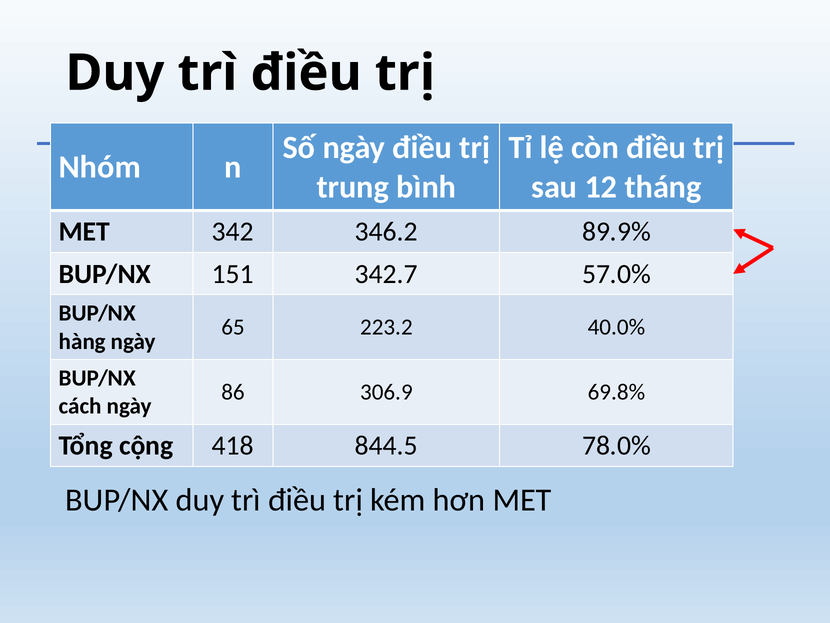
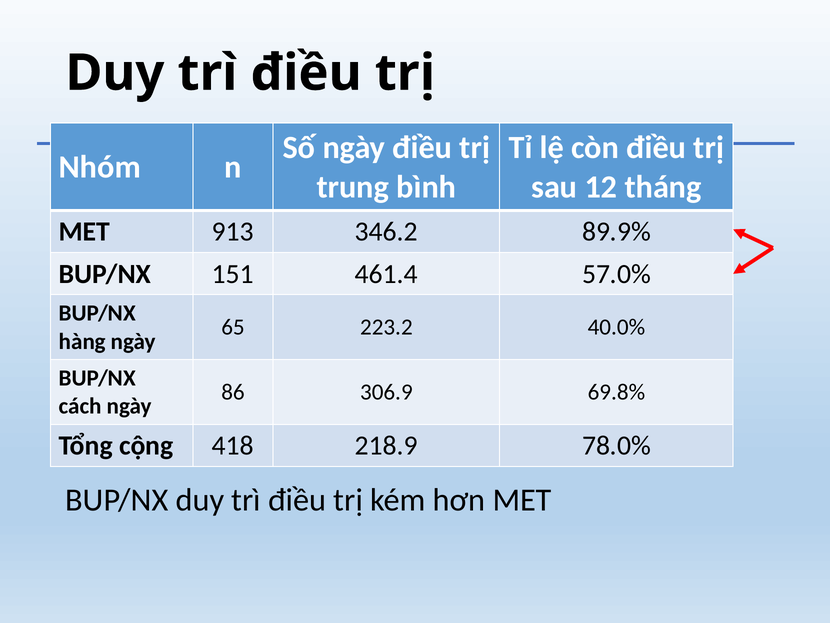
342: 342 -> 913 (233, 232)
342.7: 342.7 -> 461.4 (386, 274)
844.5: 844.5 -> 218.9 (386, 445)
